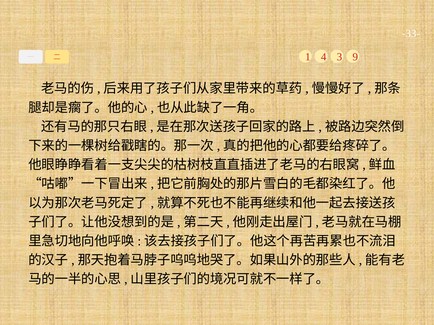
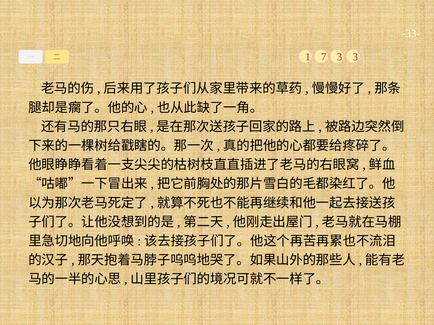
4: 4 -> 7 (324, 57)
3 9: 9 -> 3 (355, 57)
